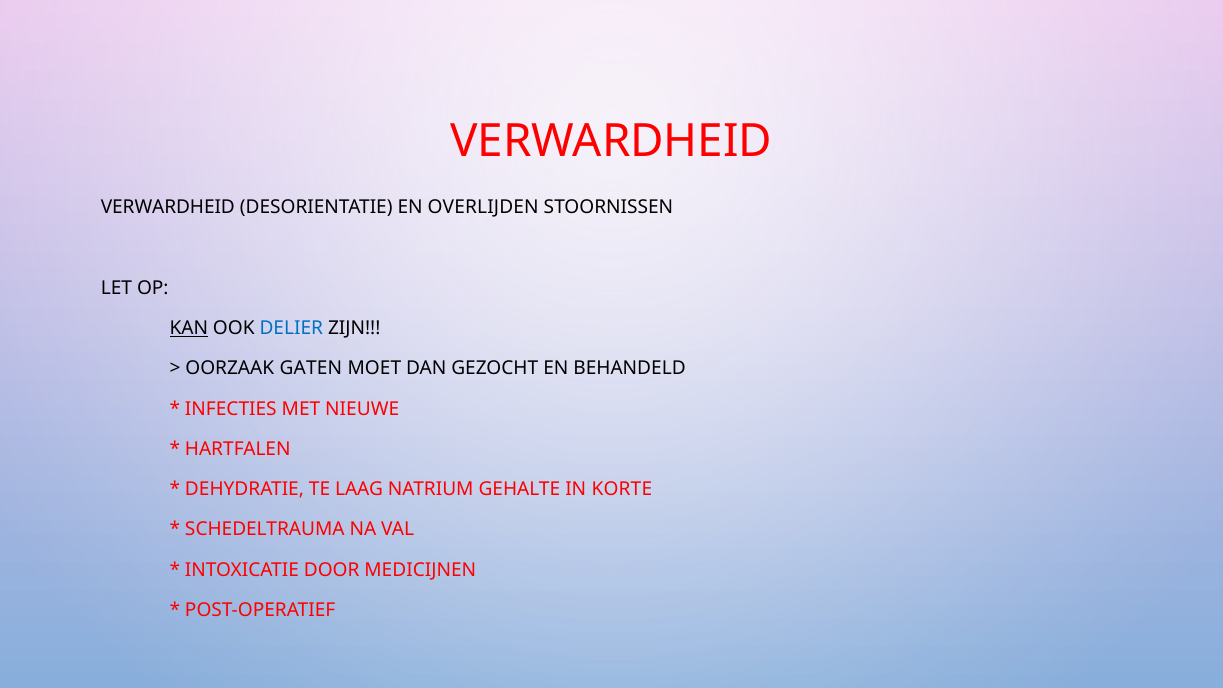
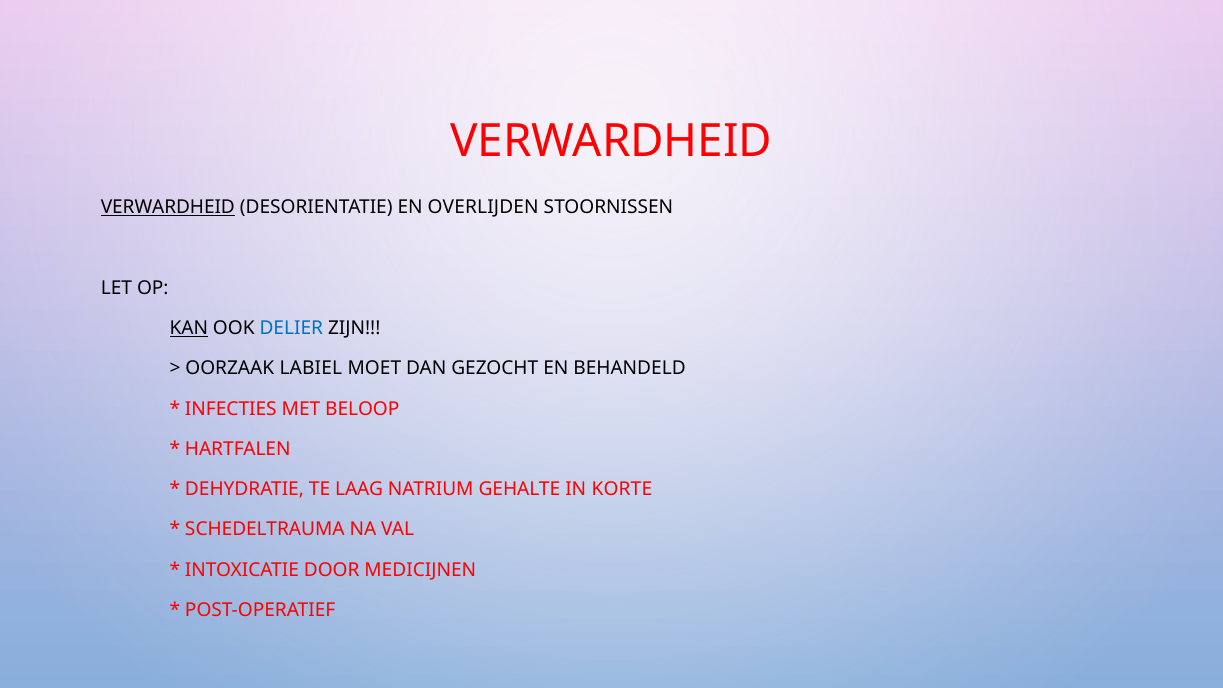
VERWARDHEID underline: none -> present (168, 208)
GATEN: GATEN -> LABIEL (311, 369)
NIEUWE: NIEUWE -> BELOOP (362, 409)
